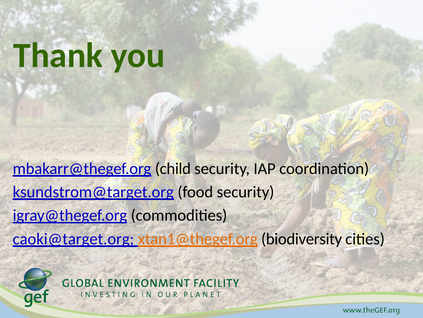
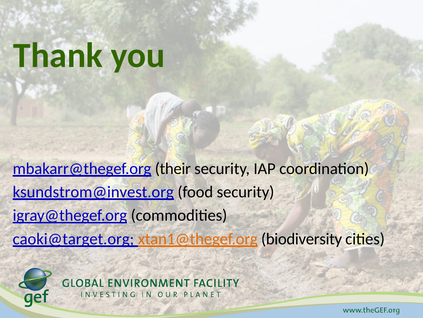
child: child -> their (173, 168)
ksundstrom@target.org: ksundstrom@target.org -> ksundstrom@invest.org (93, 192)
